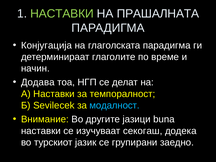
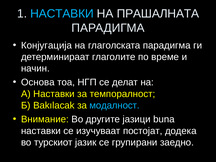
НАСТАВКИ colour: light green -> light blue (62, 14)
Додава: Додава -> Основа (38, 82)
Sevilecek: Sevilecek -> Bakılacak (54, 105)
секогаш: секогаш -> постојат (143, 131)
